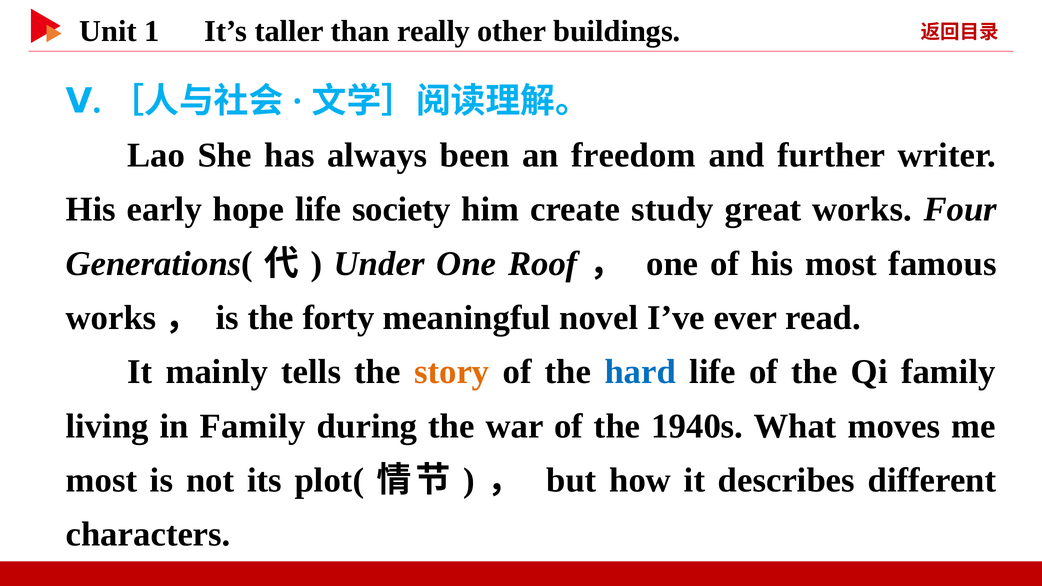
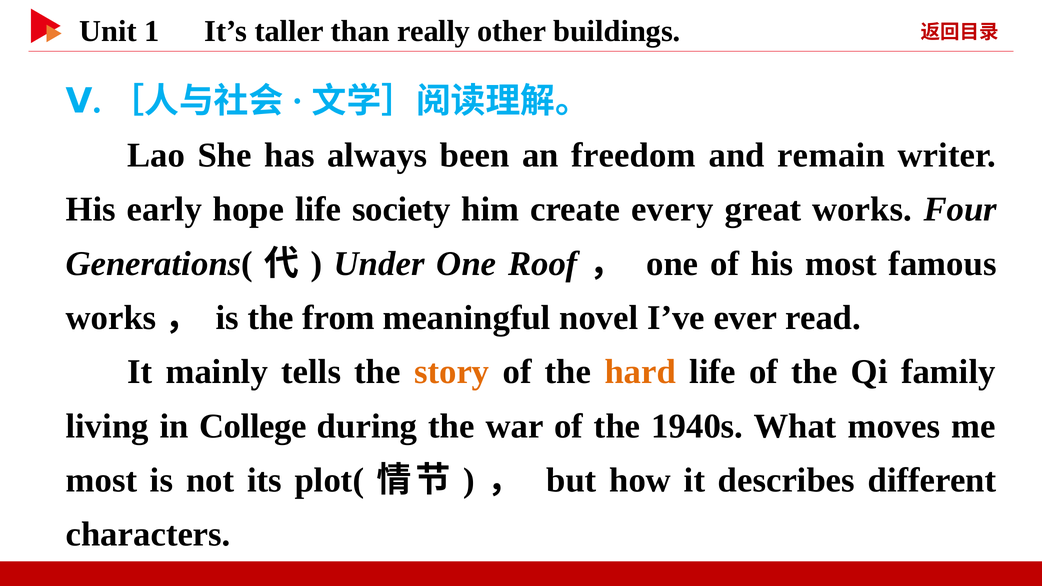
further: further -> remain (831, 155)
study: study -> every (672, 209)
forty: forty -> from (338, 318)
hard colour: blue -> orange (640, 372)
in Family: Family -> College (253, 426)
